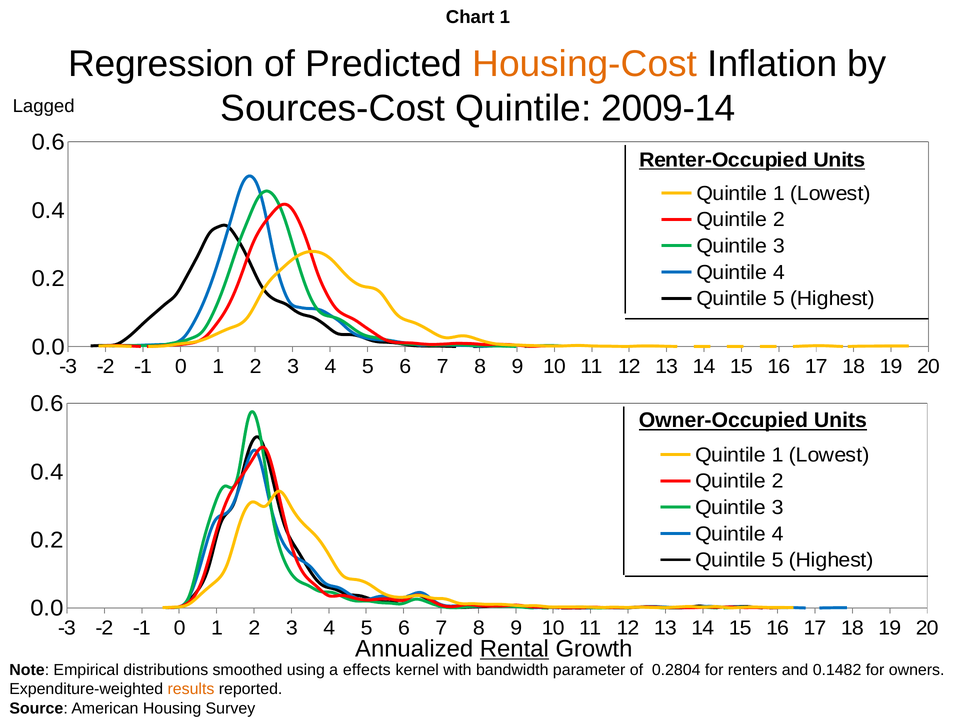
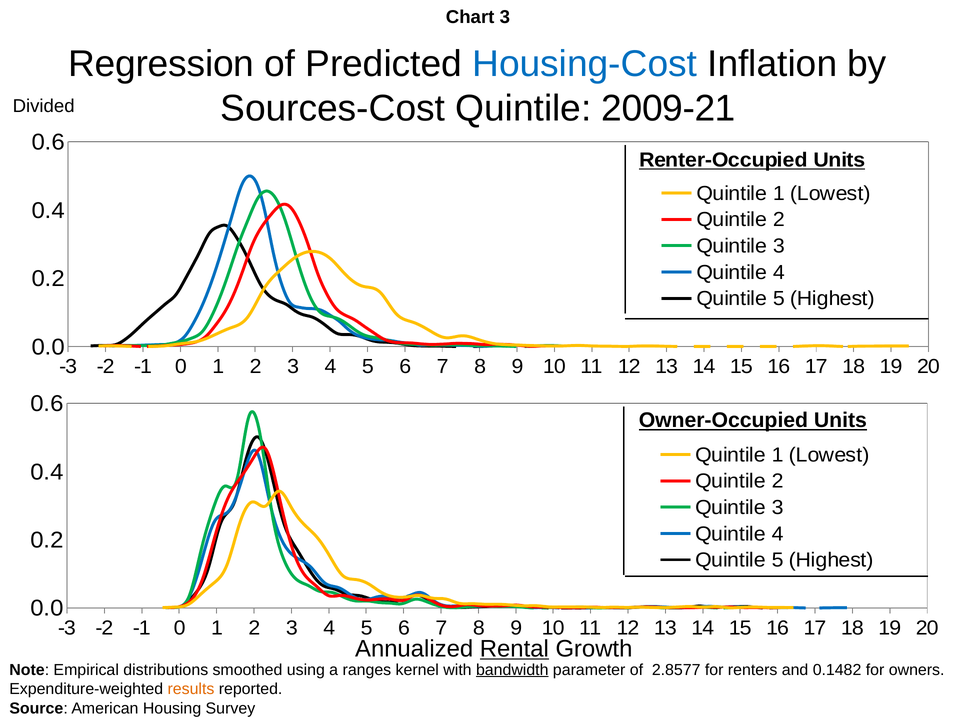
Chart 1: 1 -> 3 (505, 17)
Housing-Cost colour: orange -> blue (585, 64)
2009-14: 2009-14 -> 2009-21 (669, 109)
Lagged: Lagged -> Divided (44, 106)
effects: effects -> ranges (367, 670)
bandwidth underline: none -> present (512, 670)
0.2804: 0.2804 -> 2.8577 (676, 670)
